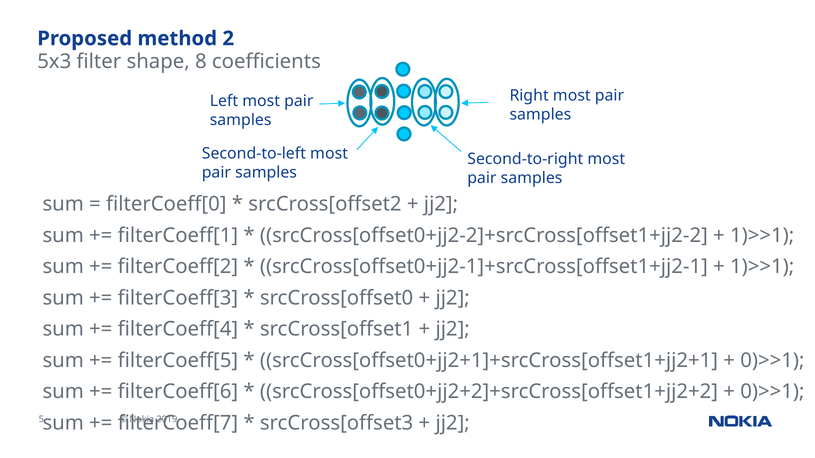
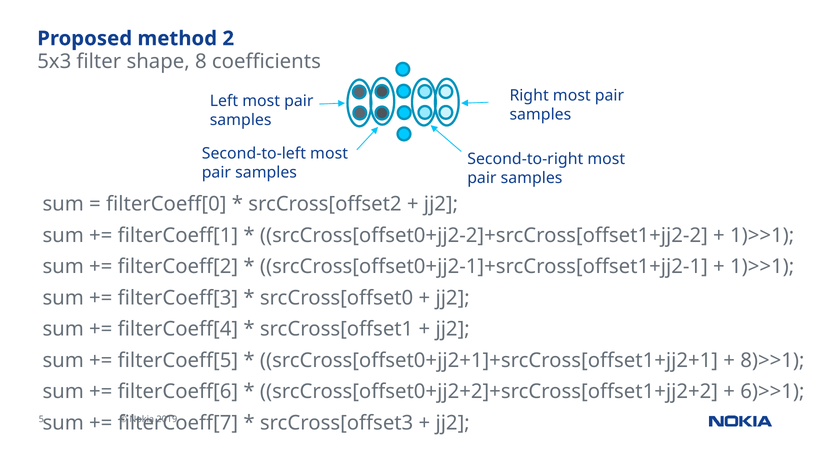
0)>>1: 0)>>1 -> 8)>>1 (772, 361)
0)>>1: 0)>>1 -> 6)>>1 (772, 392)
